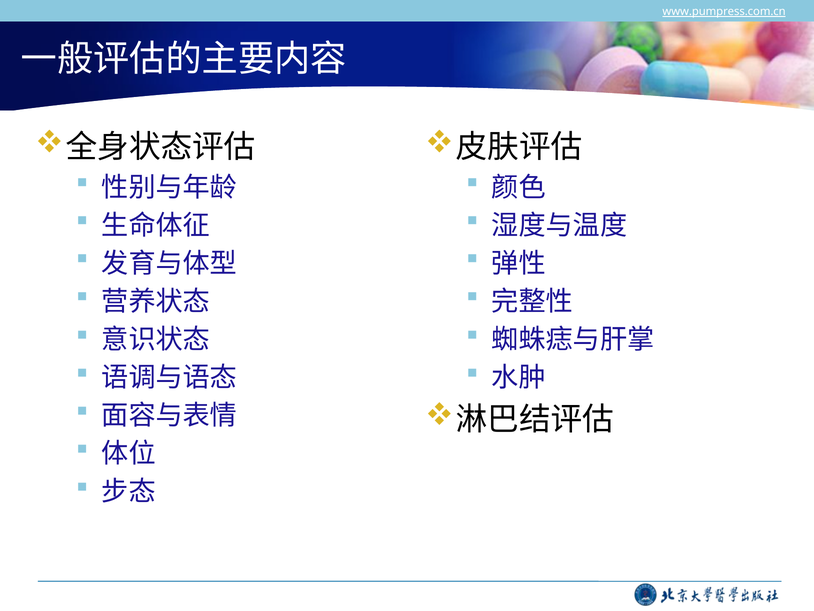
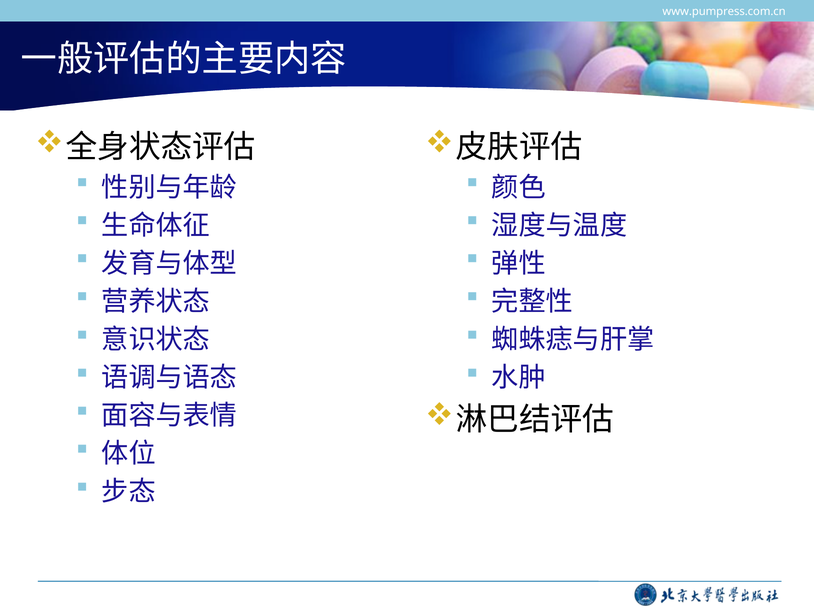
www.pumpress.com.cn underline: present -> none (724, 12)
